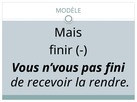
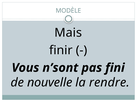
n’vous: n’vous -> n’sont (60, 68)
recevoir: recevoir -> nouvelle (50, 83)
